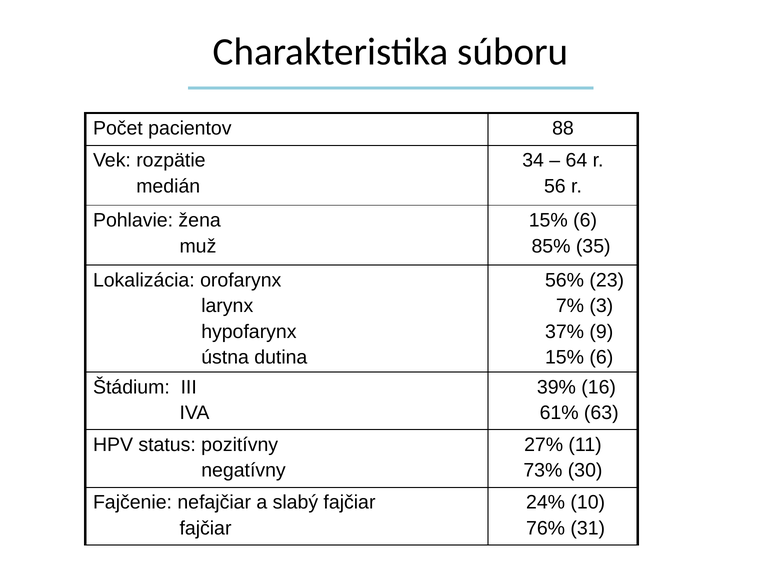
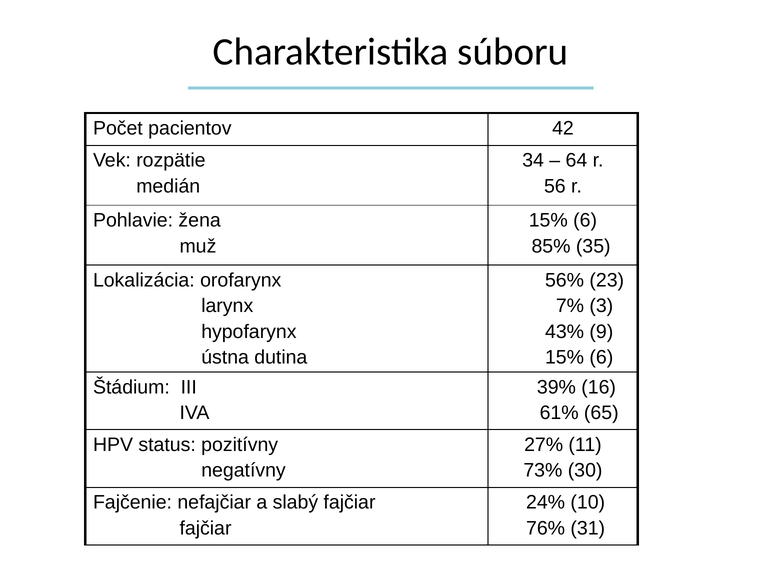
88: 88 -> 42 (563, 128)
37%: 37% -> 43% (565, 332)
63: 63 -> 65 (601, 413)
